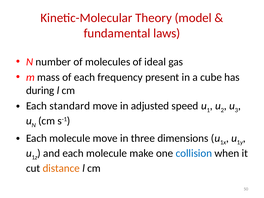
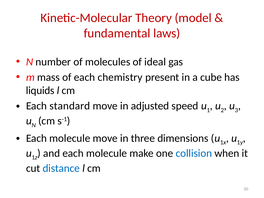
frequency: frequency -> chemistry (120, 77)
during: during -> liquids (40, 91)
distance colour: orange -> blue (61, 168)
